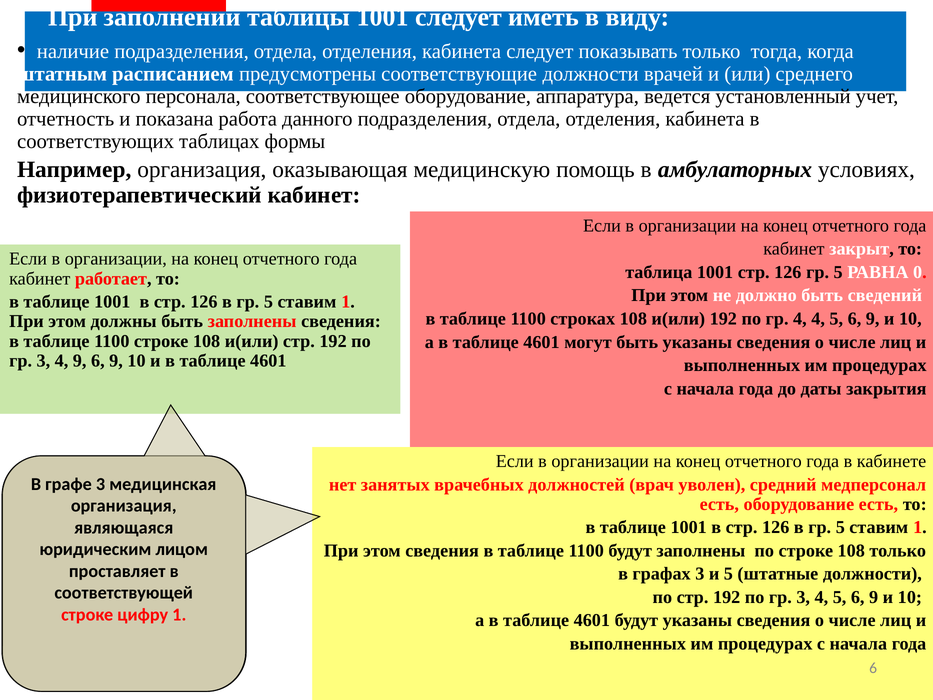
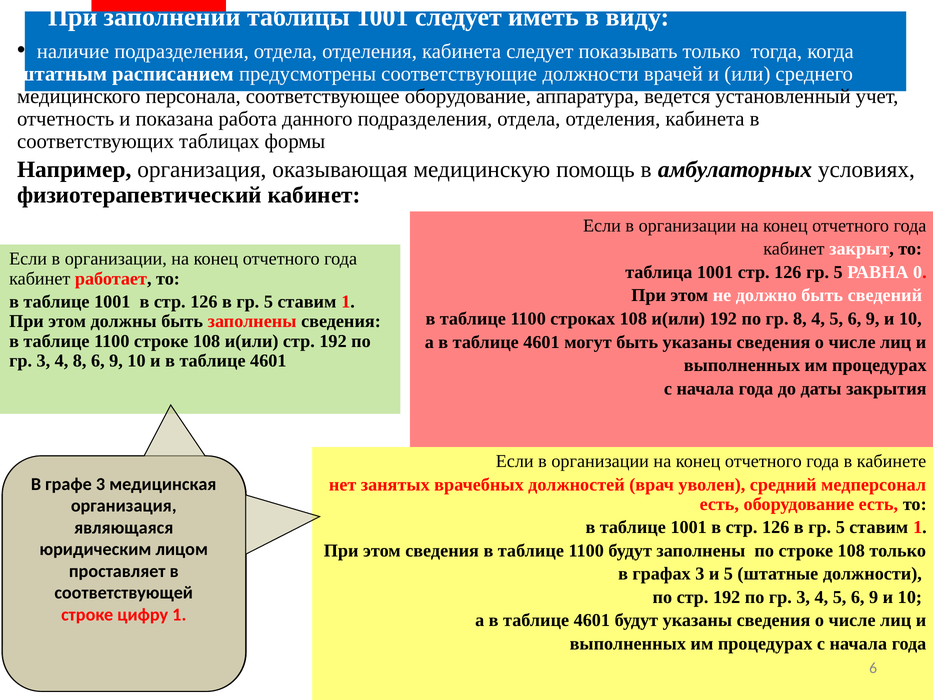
гр 4: 4 -> 8 (800, 319)
4 9: 9 -> 8 (80, 361)
